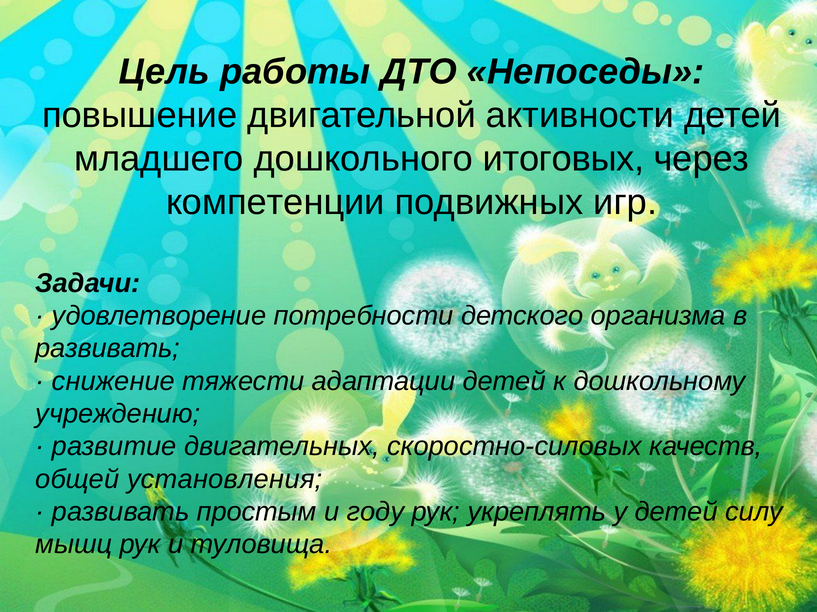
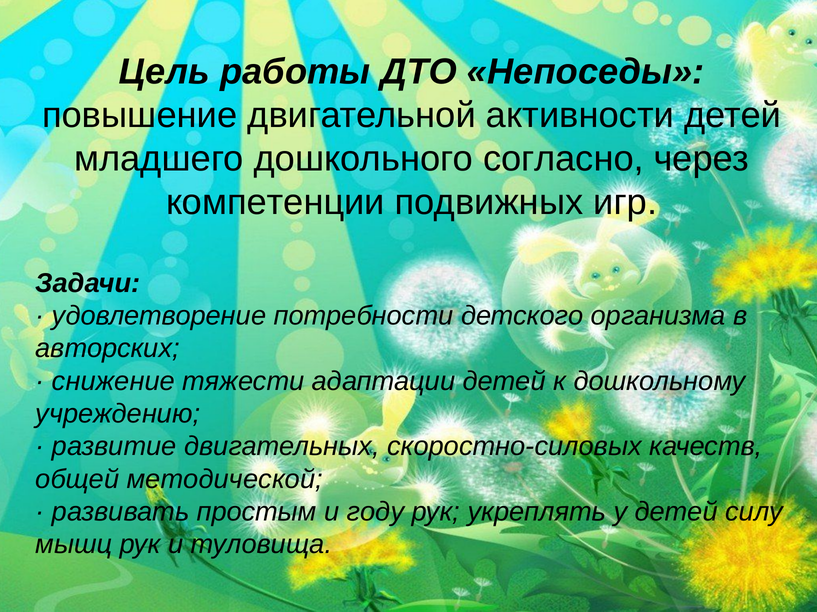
итоговых: итоговых -> согласно (563, 159)
развивать: развивать -> авторских (107, 349)
установления: установления -> методической (225, 480)
